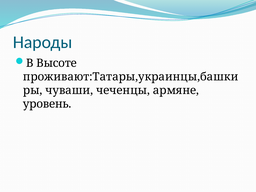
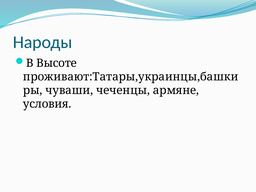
уровень: уровень -> условия (47, 104)
